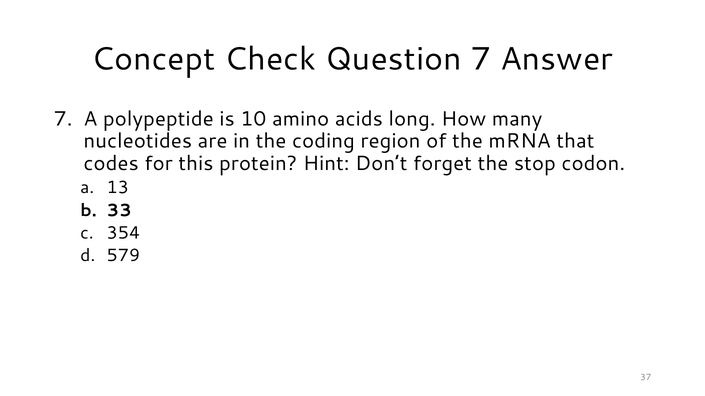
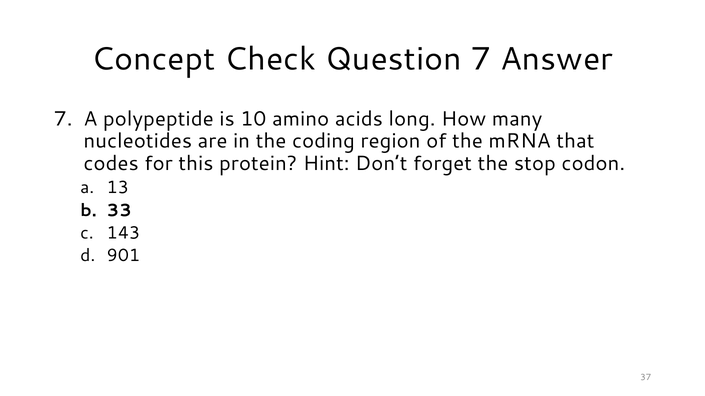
354: 354 -> 143 (123, 233)
579: 579 -> 901 (123, 256)
